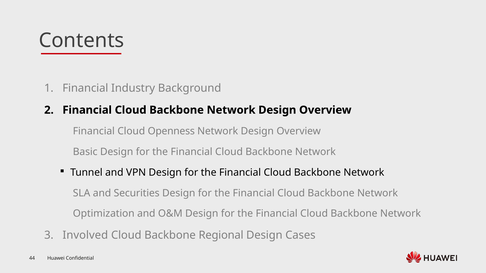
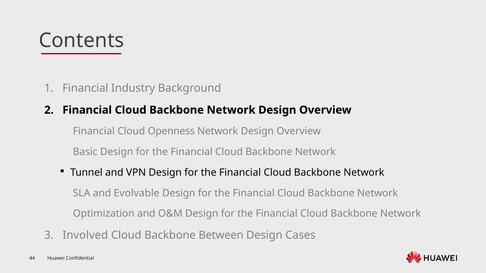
Securities: Securities -> Evolvable (137, 193)
Regional: Regional -> Between (221, 235)
